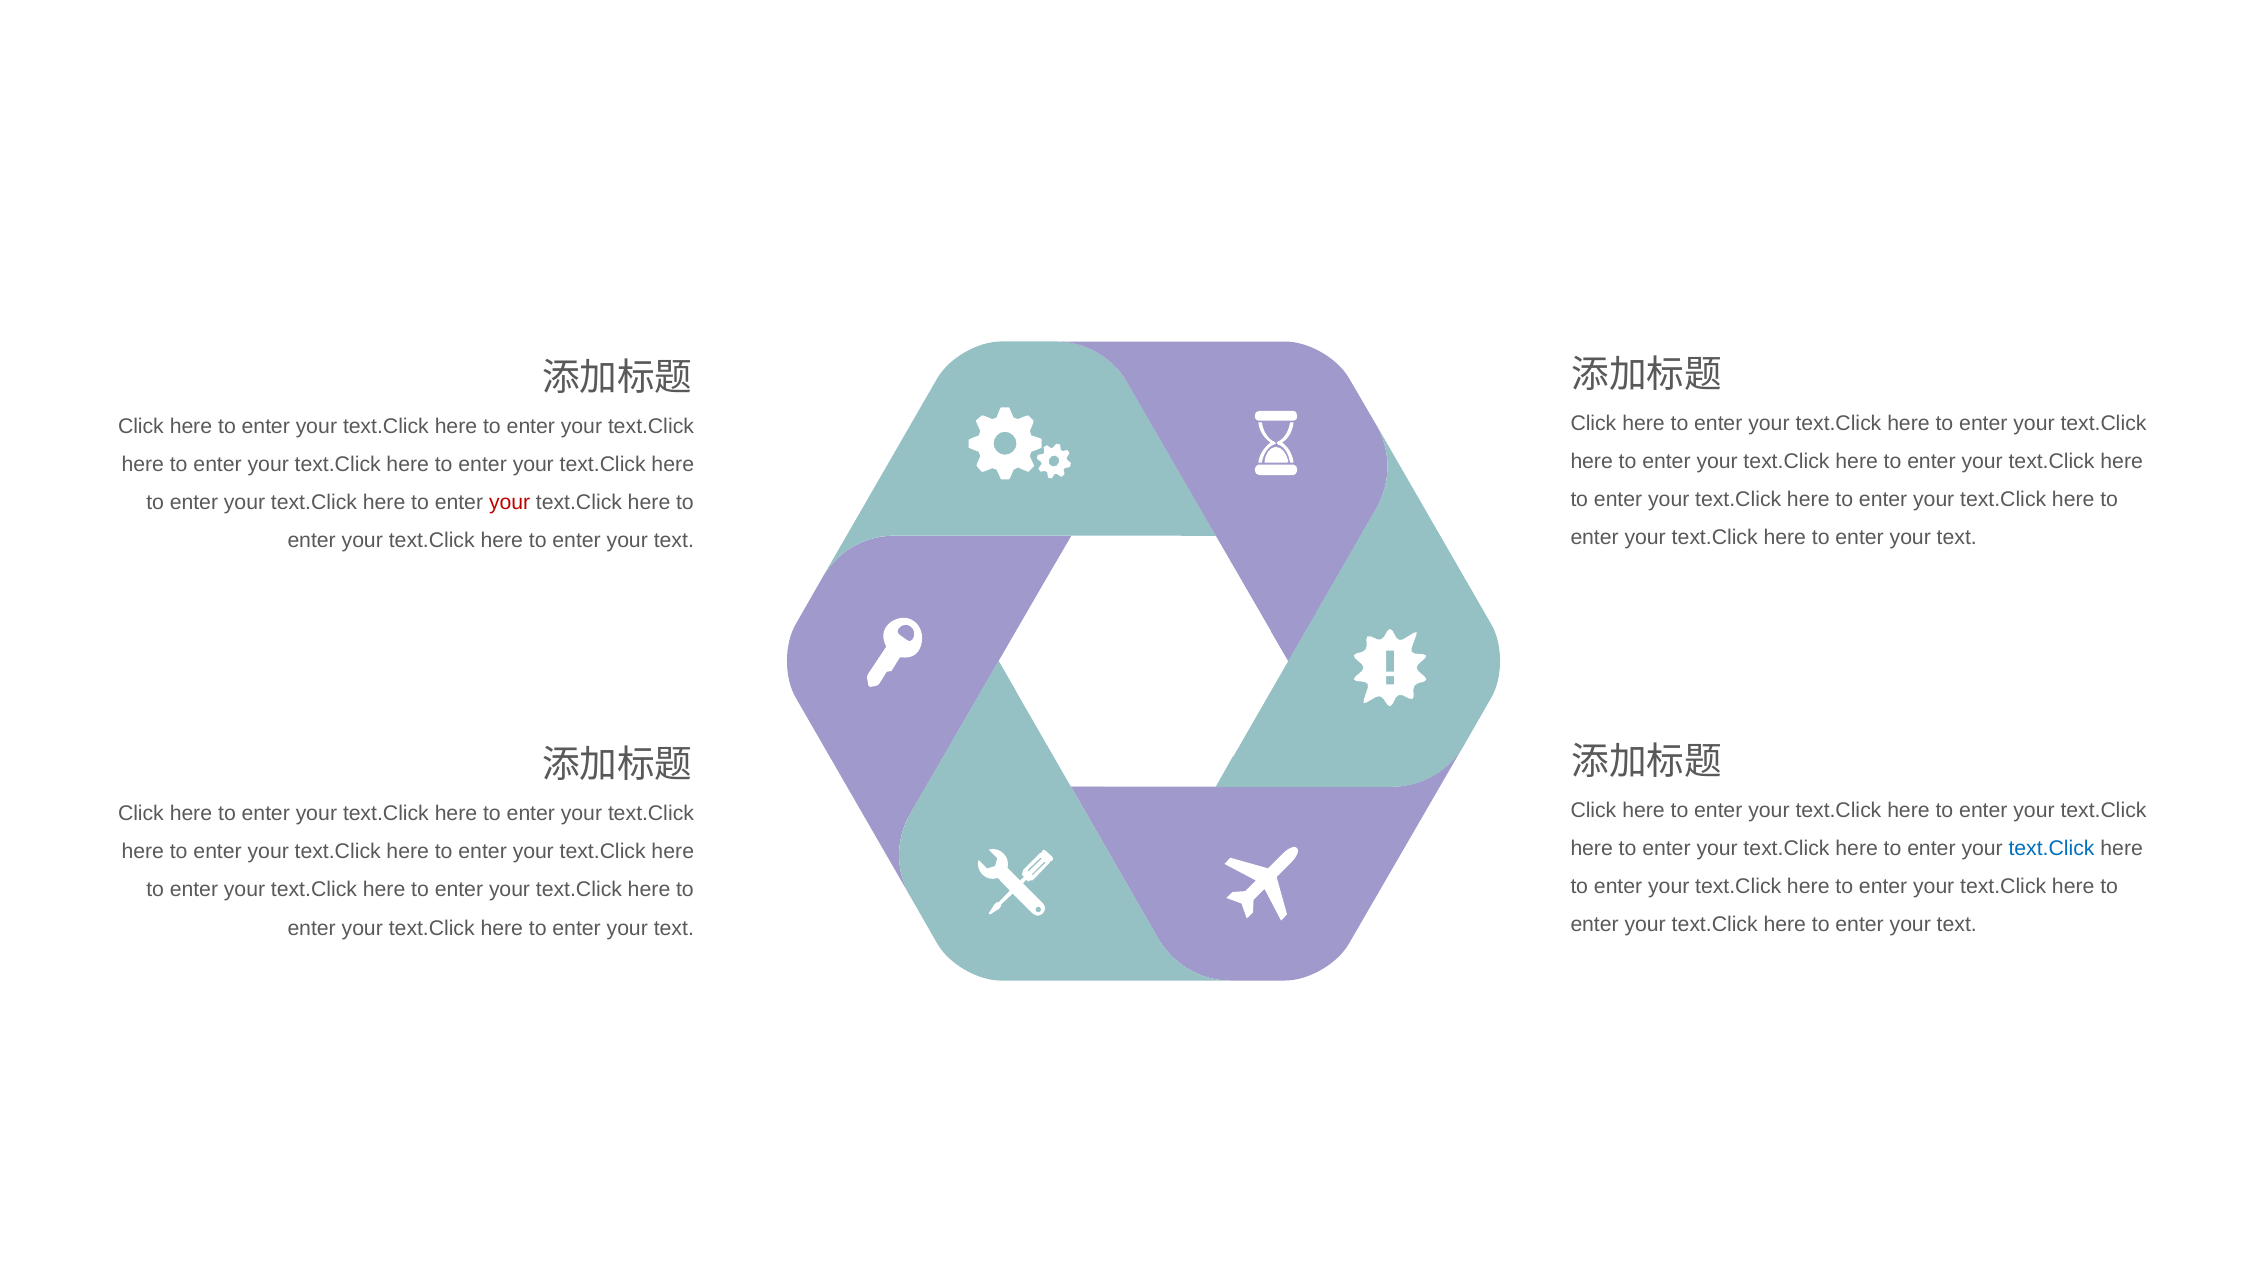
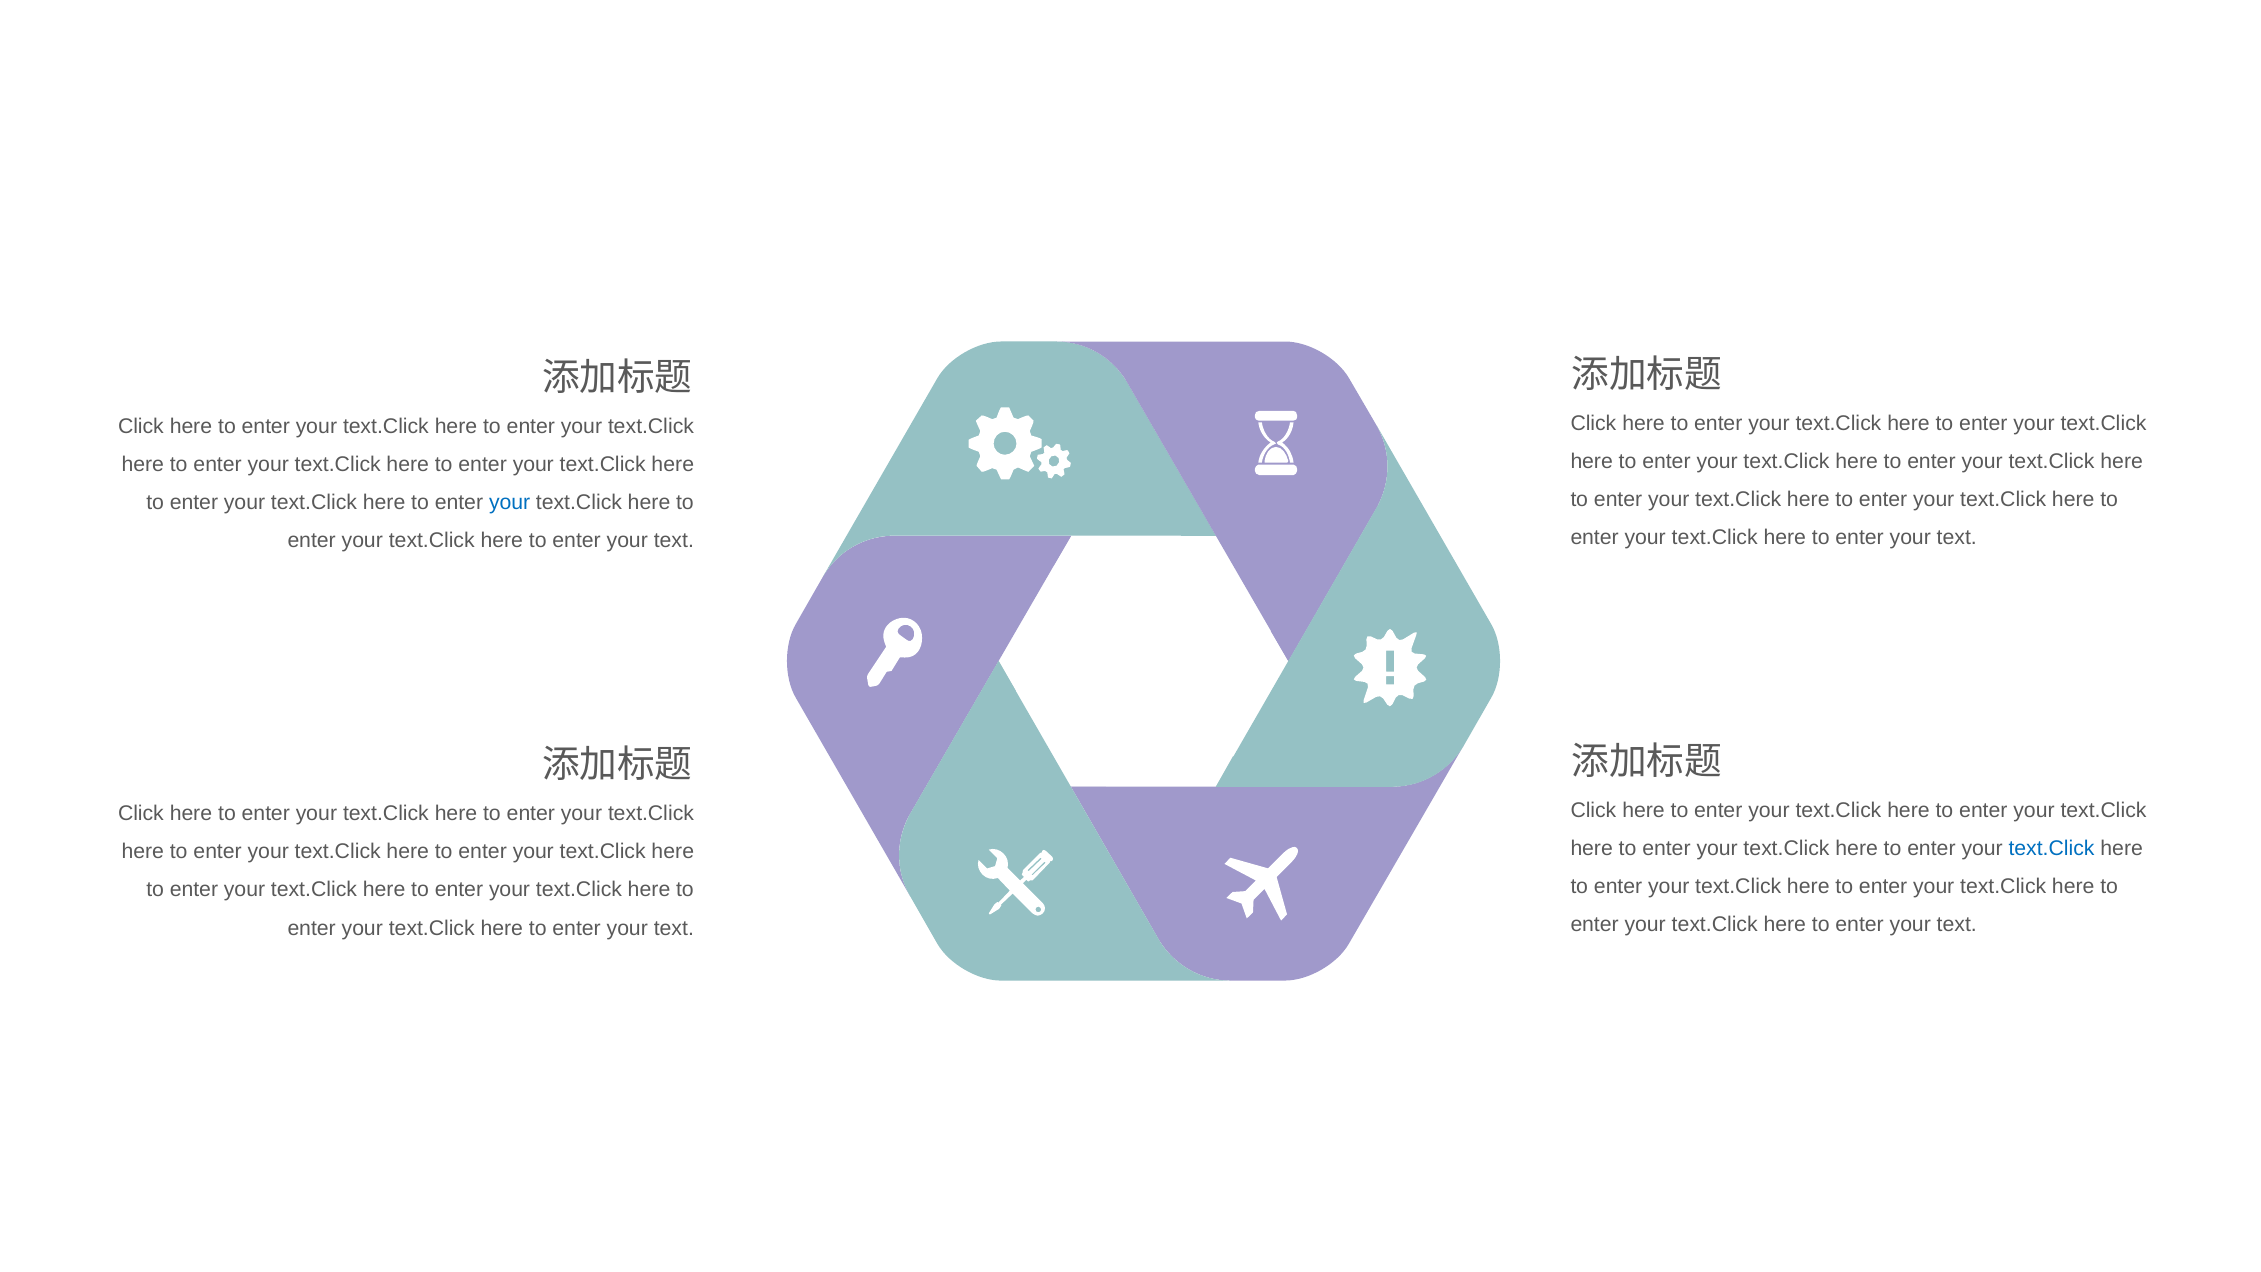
your colour: red -> blue (510, 503)
